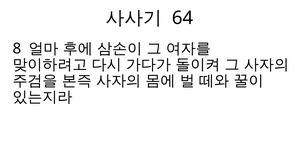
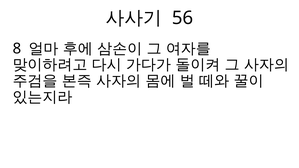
64: 64 -> 56 (183, 18)
